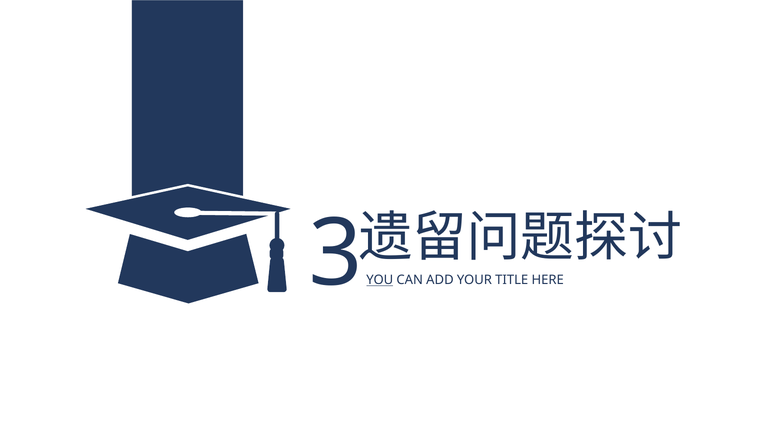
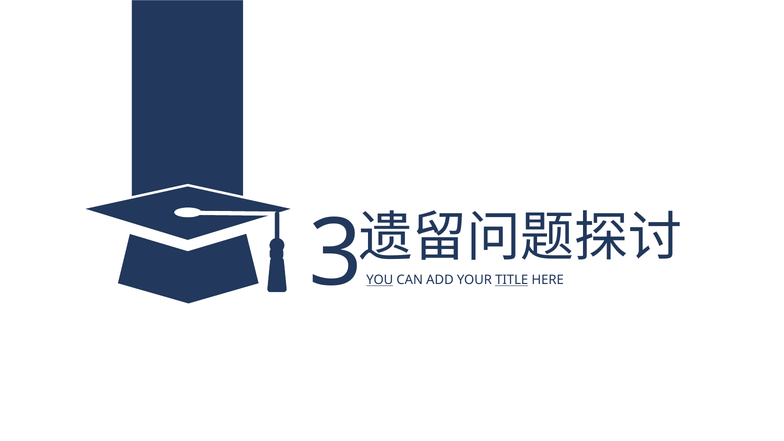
TITLE underline: none -> present (512, 280)
